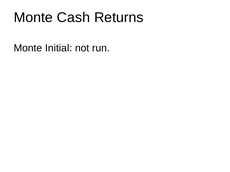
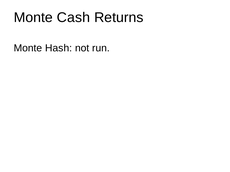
Initial: Initial -> Hash (59, 48)
